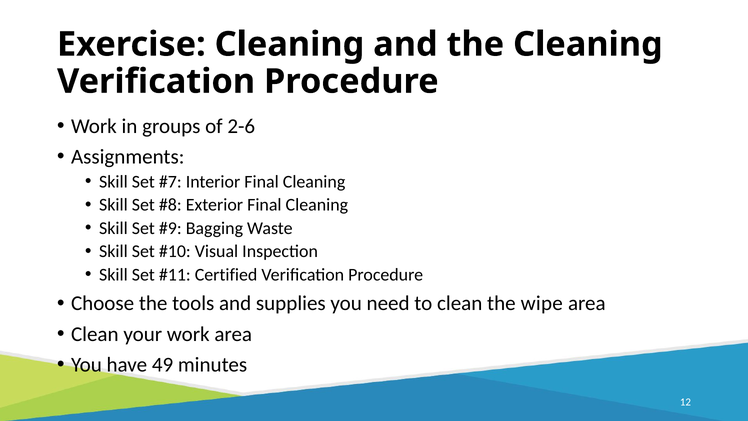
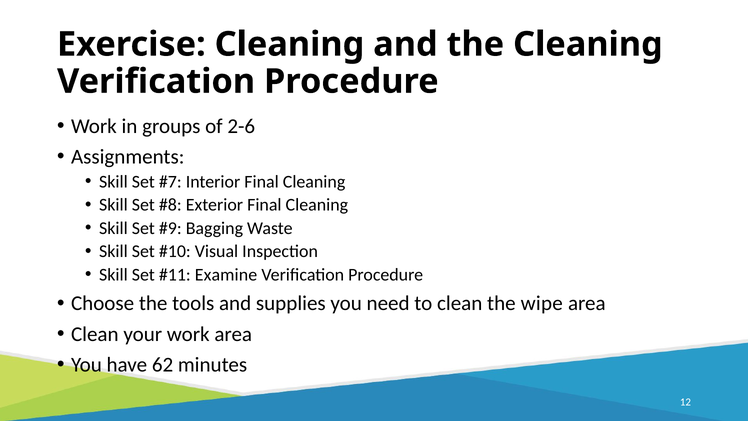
Certified: Certified -> Examine (226, 274)
49: 49 -> 62 (163, 364)
